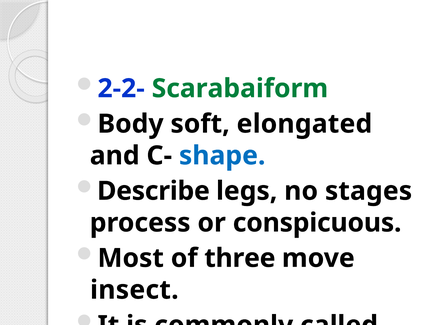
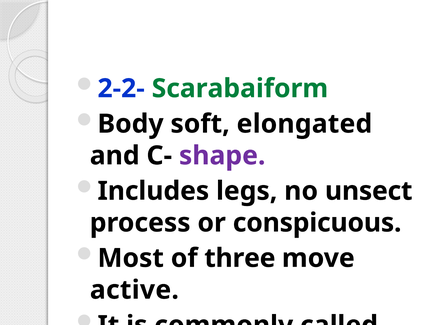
shape colour: blue -> purple (222, 156)
Describe: Describe -> Includes (153, 191)
stages: stages -> unsect (369, 191)
insect: insect -> active (134, 290)
